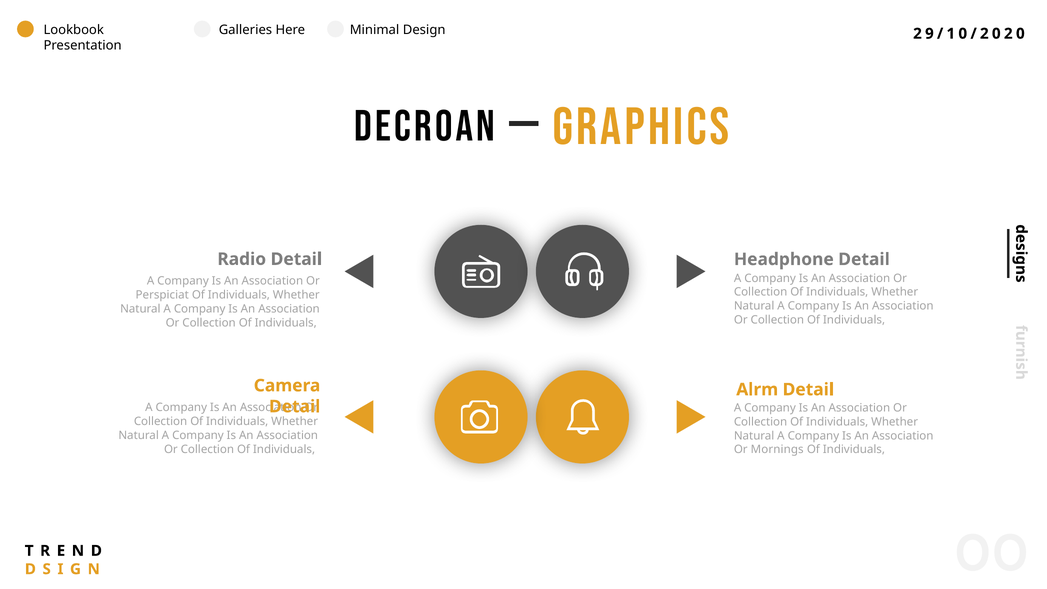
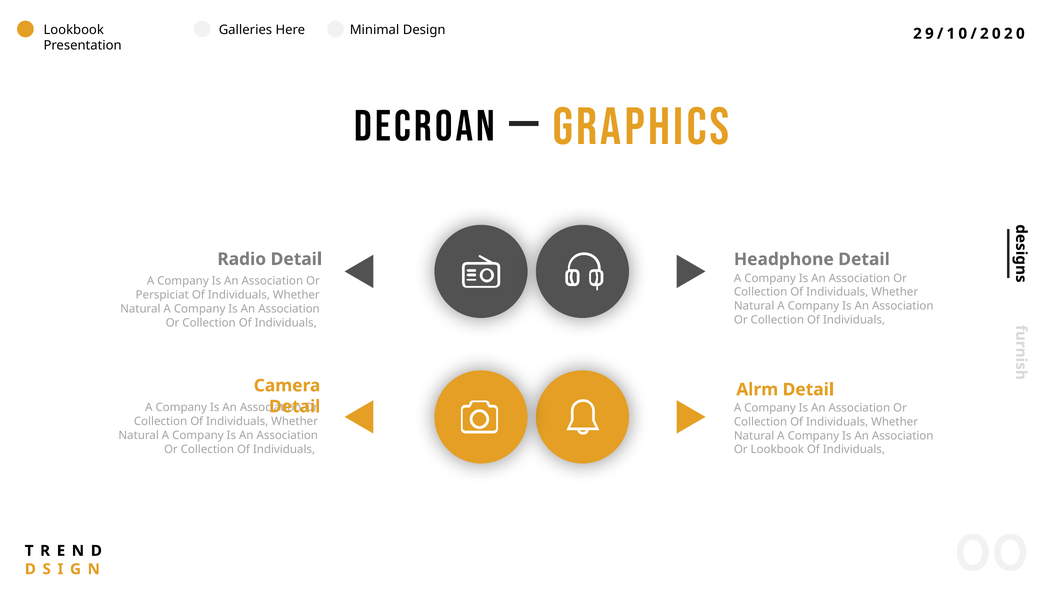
Or Mornings: Mornings -> Lookbook (777, 450)
